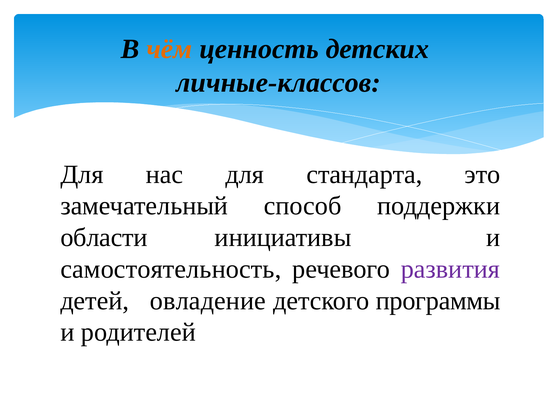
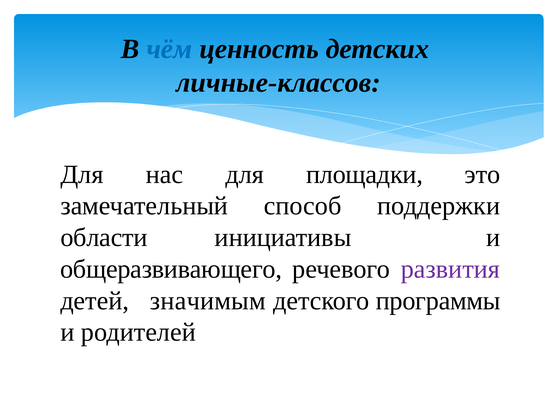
чём colour: orange -> blue (169, 49)
стандарта: стандарта -> площадки (364, 174)
самостоятельность: самостоятельность -> общеразвивающего (171, 269)
овладение: овладение -> значимым (208, 301)
